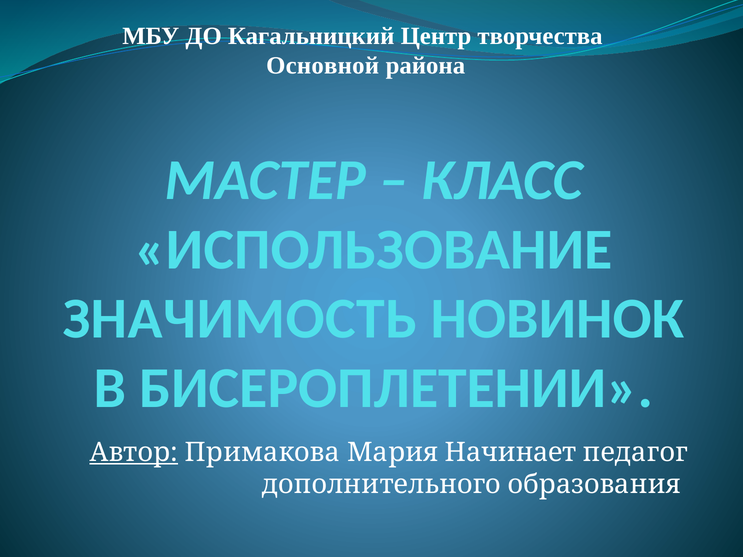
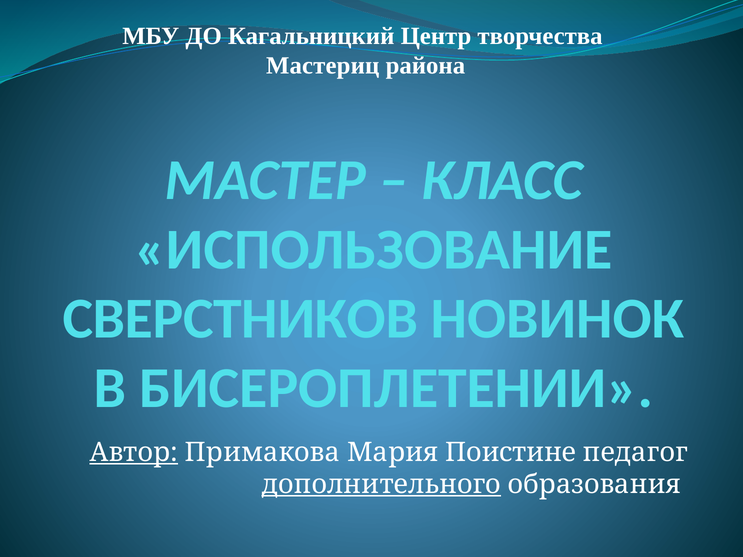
Основной: Основной -> Мастериц (323, 66)
ЗНАЧИМОСТЬ: ЗНАЧИМОСТЬ -> СВЕРСТНИКОВ (240, 319)
Начинает: Начинает -> Поистине (511, 452)
дополнительного underline: none -> present (381, 485)
